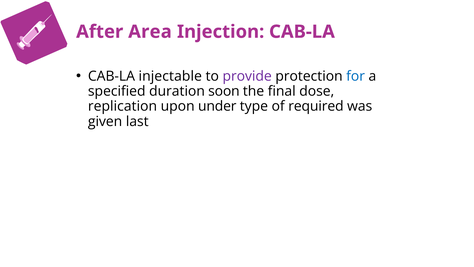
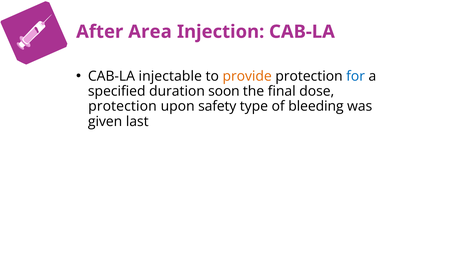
provide colour: purple -> orange (247, 76)
replication: replication -> protection (122, 106)
under: under -> safety (217, 106)
required: required -> bleeding (316, 106)
